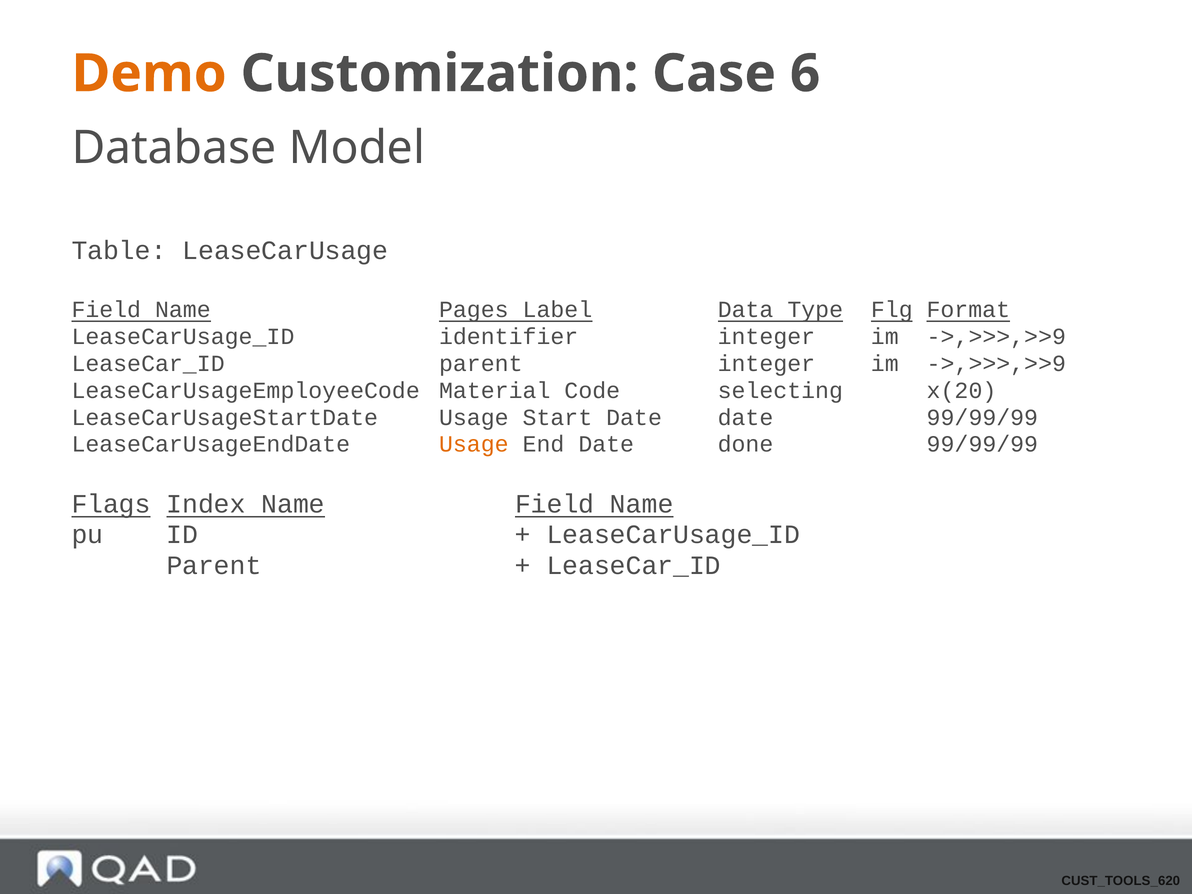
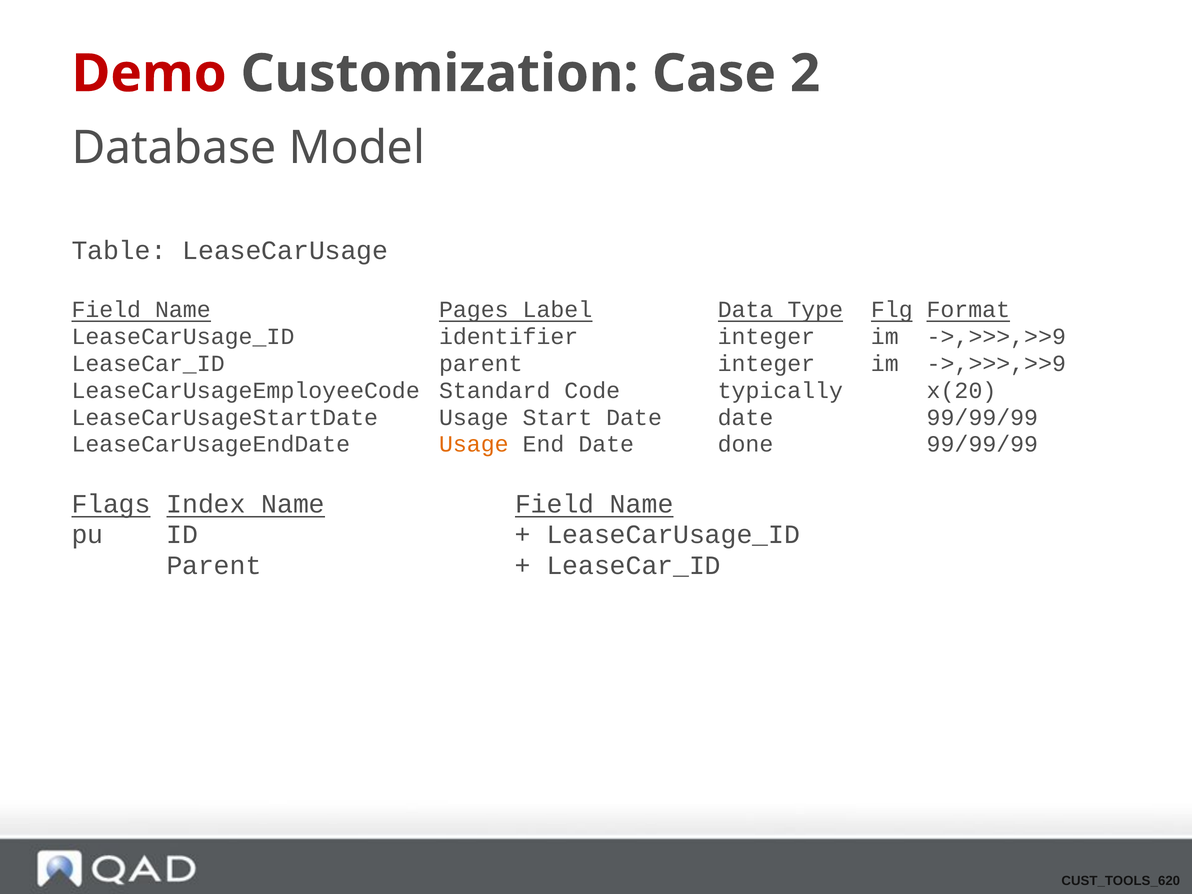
Demo colour: orange -> red (149, 74)
6: 6 -> 2 (805, 74)
Material: Material -> Standard (495, 390)
selecting: selecting -> typically (780, 390)
